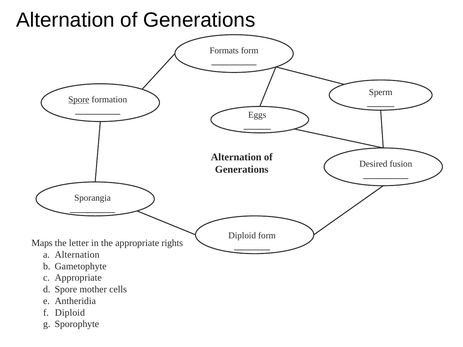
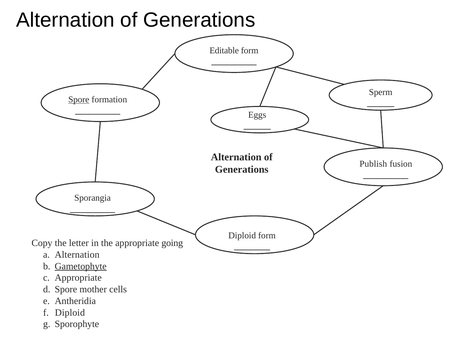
Formats: Formats -> Editable (224, 51)
Desired: Desired -> Publish (373, 164)
Maps: Maps -> Copy (42, 243)
rights: rights -> going (172, 243)
Gametophyte underline: none -> present (81, 266)
